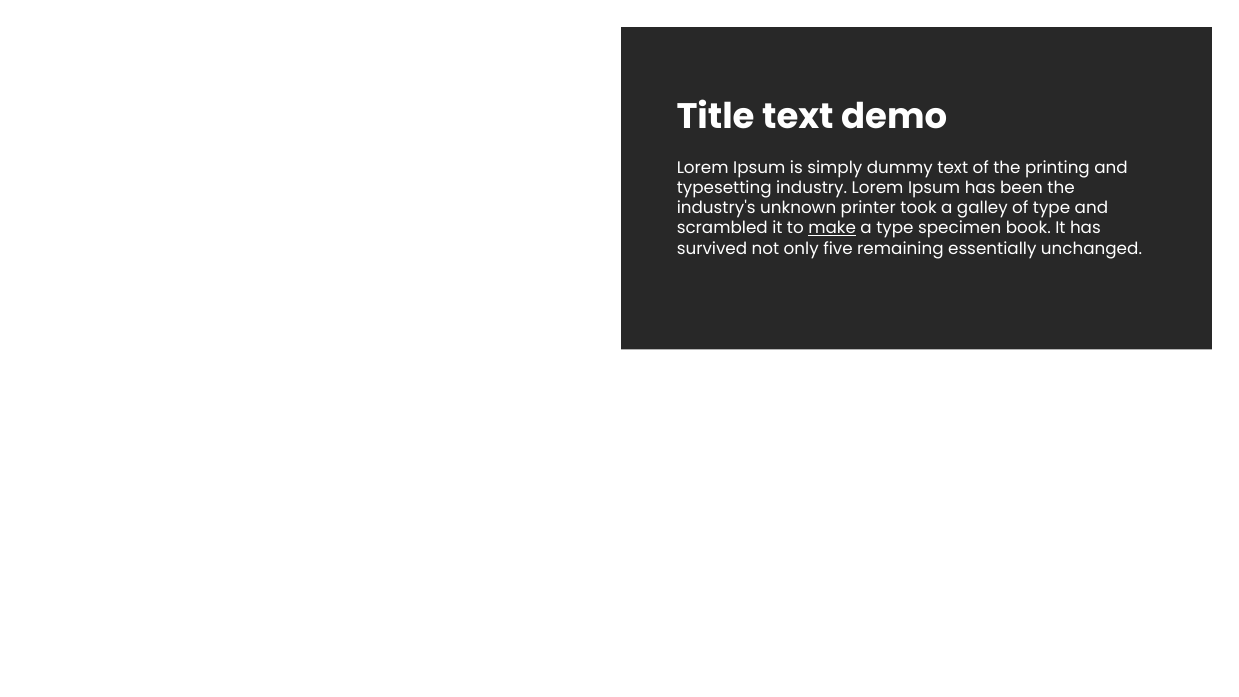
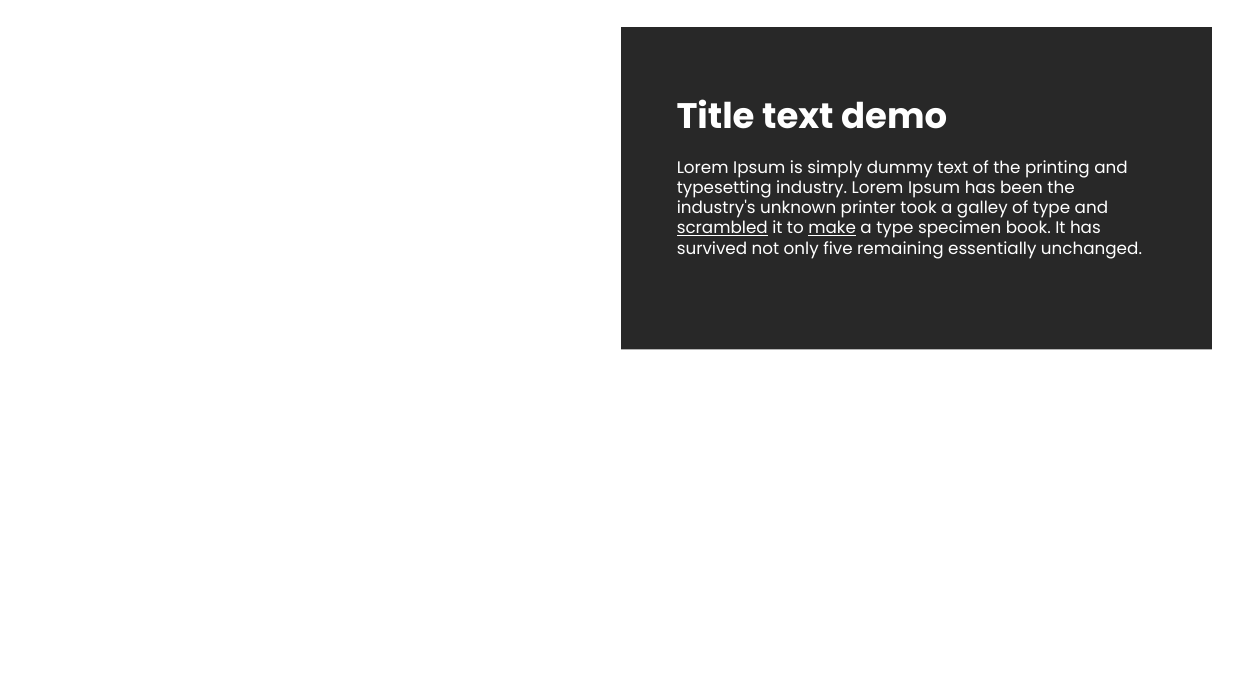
scrambled underline: none -> present (722, 228)
